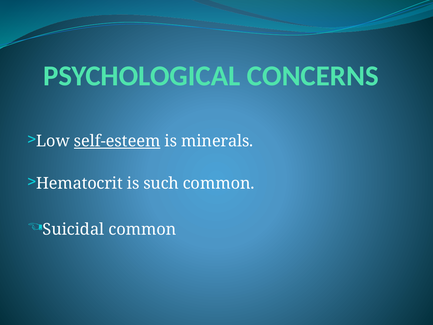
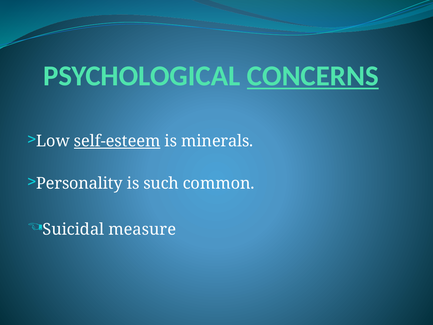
CONCERNS underline: none -> present (313, 76)
Hematocrit: Hematocrit -> Personality (79, 183)
Suicidal common: common -> measure (142, 229)
